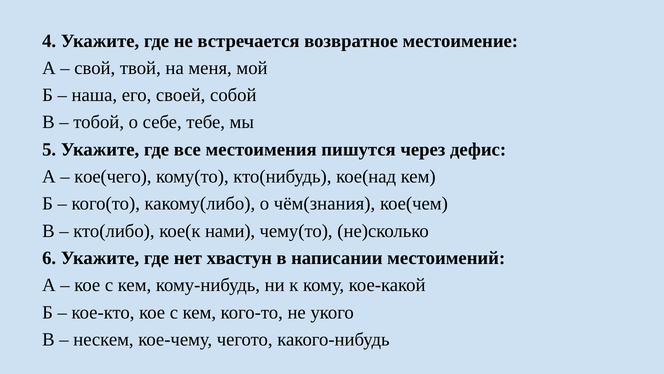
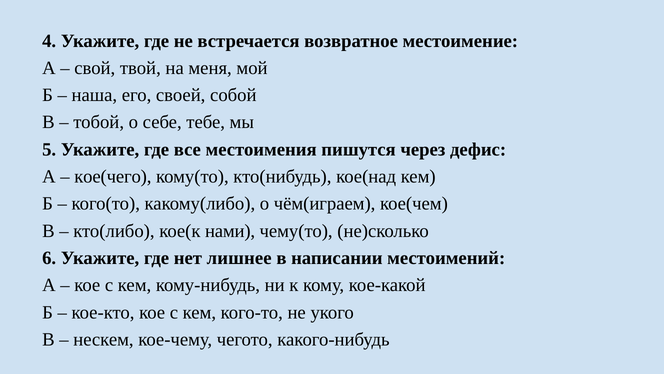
чём(знания: чём(знания -> чём(играем (325, 203)
хвастун: хвастун -> лишнее (239, 258)
